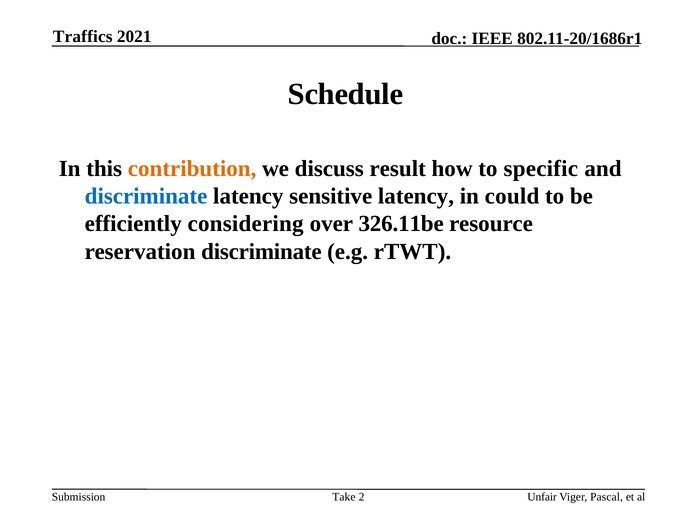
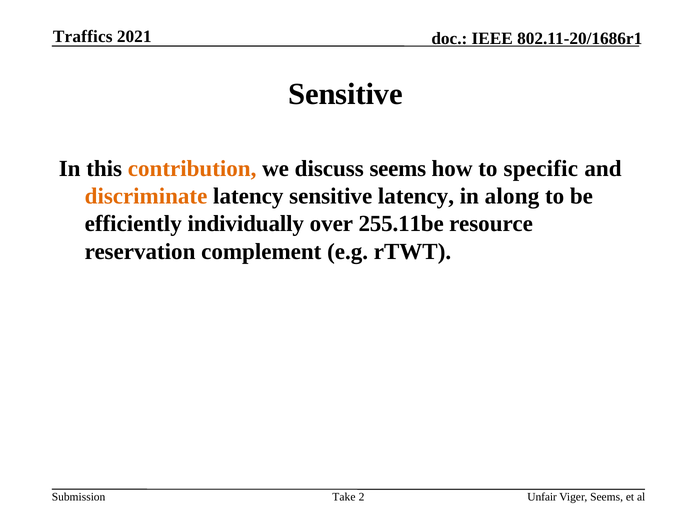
Schedule: Schedule -> Sensitive (345, 94)
discuss result: result -> seems (398, 169)
discriminate colour: blue -> orange (146, 196)
could: could -> along (512, 196)
considering: considering -> individually (246, 224)
326.11be: 326.11be -> 255.11be (401, 224)
reservation discriminate: discriminate -> complement (261, 252)
Viger Pascal: Pascal -> Seems (607, 497)
